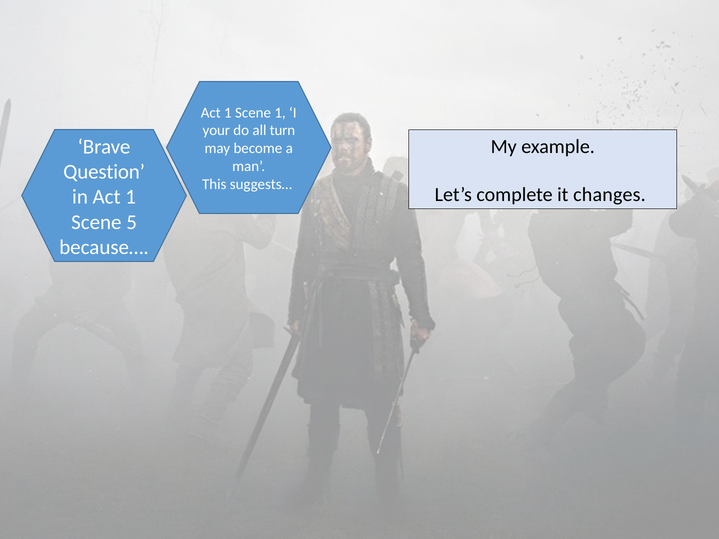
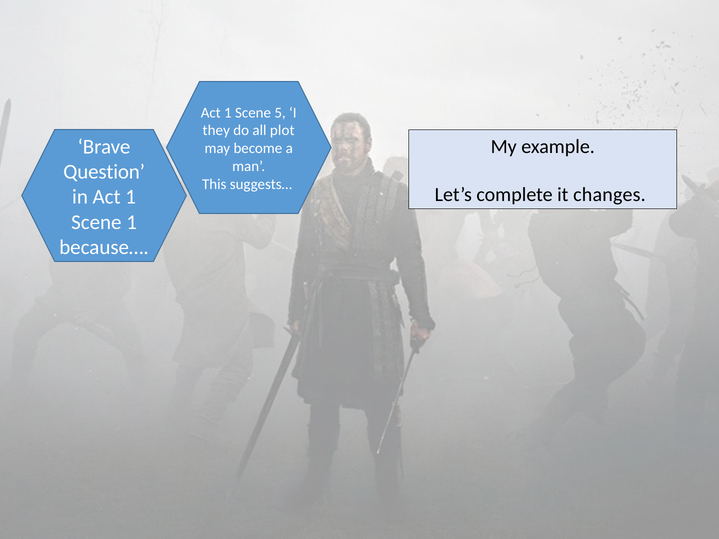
Scene 1: 1 -> 5 (280, 113)
your: your -> they (216, 131)
turn: turn -> plot (282, 131)
Scene 5: 5 -> 1 (132, 222)
